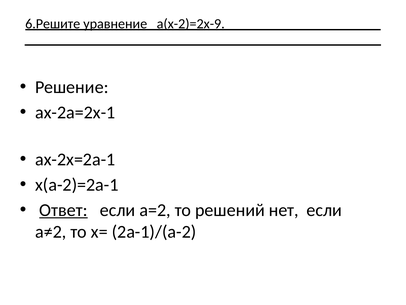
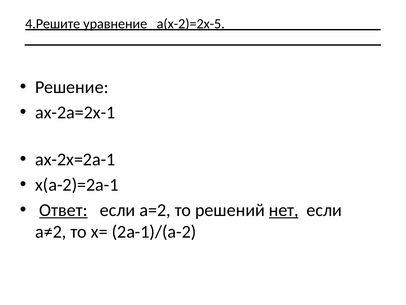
6.Решите: 6.Решите -> 4.Решите (53, 24)
а(х-2)=2х-9: а(х-2)=2х-9 -> а(х-2)=2х-5 (191, 24)
нет underline: none -> present (284, 210)
